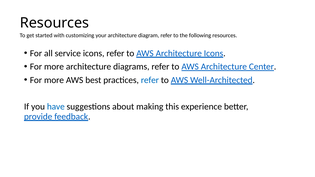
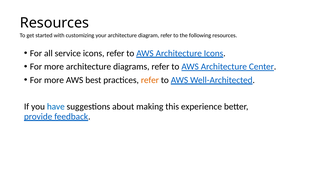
refer colour: blue -> orange (150, 80)
